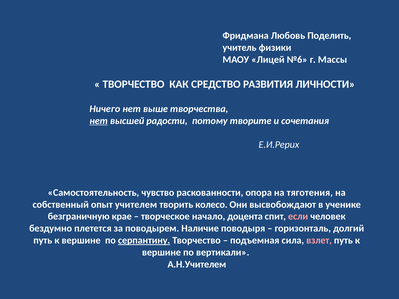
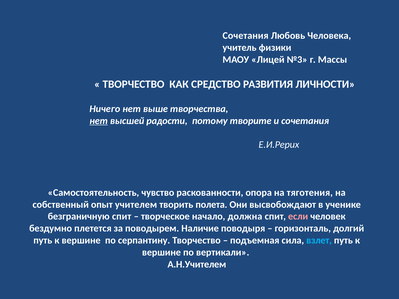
Фридмана: Фридмана -> Сочетания (246, 36)
Поделить: Поделить -> Человека (329, 36)
№6: №6 -> №3 (297, 60)
колесо: колесо -> полета (211, 205)
безграничную крае: крае -> спит (122, 217)
доцента: доцента -> должна (245, 217)
серпантину underline: present -> none (144, 241)
взлет colour: pink -> light blue (319, 241)
